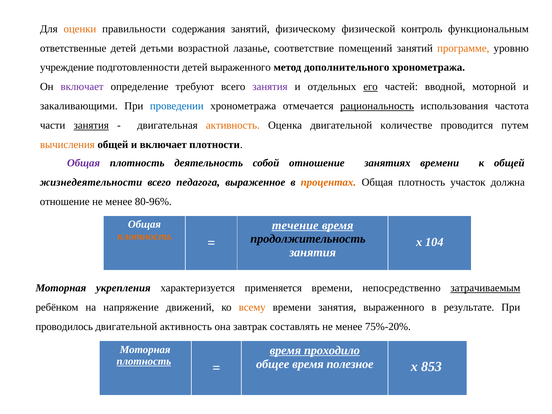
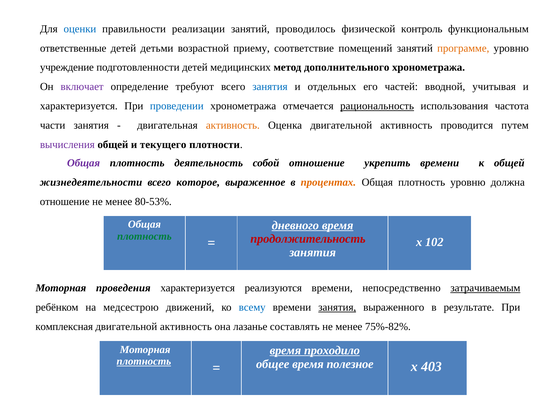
оценки colour: orange -> blue (80, 29)
содержания: содержания -> реализации (198, 29)
физическому: физическому -> проводилось (306, 29)
лазанье: лазанье -> приему (252, 48)
детей выраженного: выраженного -> медицинских (241, 67)
занятия colour: purple -> blue (270, 87)
его underline: present -> none (371, 87)
моторной: моторной -> учитывая (494, 87)
закаливающими: закаливающими -> характеризуется (79, 106)
занятия underline: present -> none (91, 125)
Оценка двигательной количестве: количестве -> активность (406, 125)
вычисления colour: orange -> purple (67, 145)
и включает: включает -> текущего (163, 145)
занятиях: занятиях -> укрепить (387, 163)
педагога: педагога -> которое (198, 182)
плотность участок: участок -> уровню (468, 182)
80-96%: 80-96% -> 80-53% (153, 202)
течение: течение -> дневного (295, 225)
плотность colour: orange -> green (144, 236)
продолжительность colour: black -> red (308, 239)
104: 104 -> 102 (434, 242)
укрепления: укрепления -> проведения (123, 288)
применяется: применяется -> реализуются (273, 288)
напряжение: напряжение -> медсестрою (131, 307)
всему colour: orange -> blue (252, 307)
занятия underline: none -> present (337, 307)
проводилось: проводилось -> комплексная (64, 327)
завтрак: завтрак -> лазанье (250, 327)
75%-20%: 75%-20% -> 75%-82% (388, 327)
853: 853 -> 403 (431, 367)
